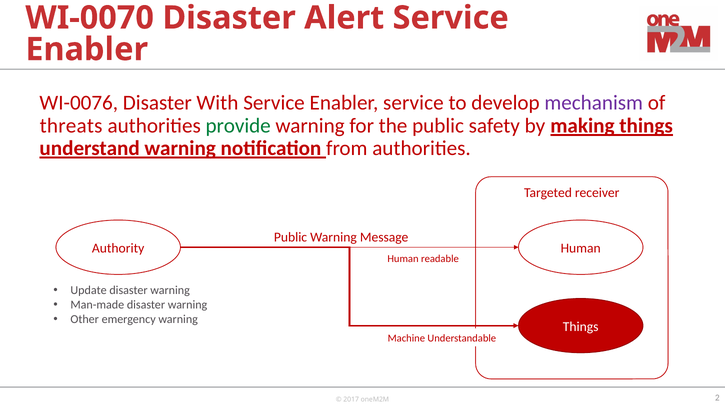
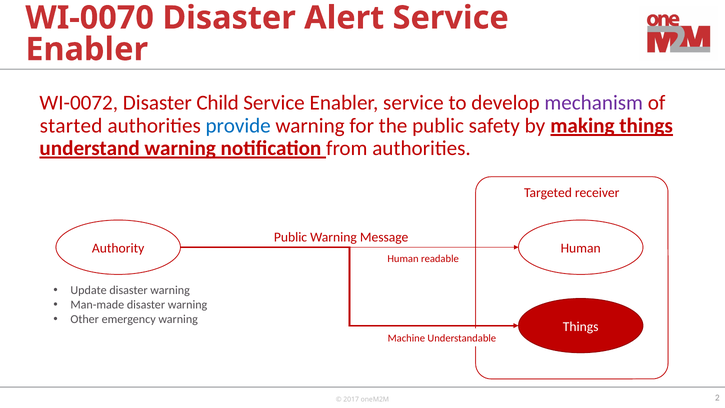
WI-0076: WI-0076 -> WI-0072 (79, 103)
With: With -> Child (218, 103)
threats: threats -> started (71, 126)
provide colour: green -> blue (238, 126)
